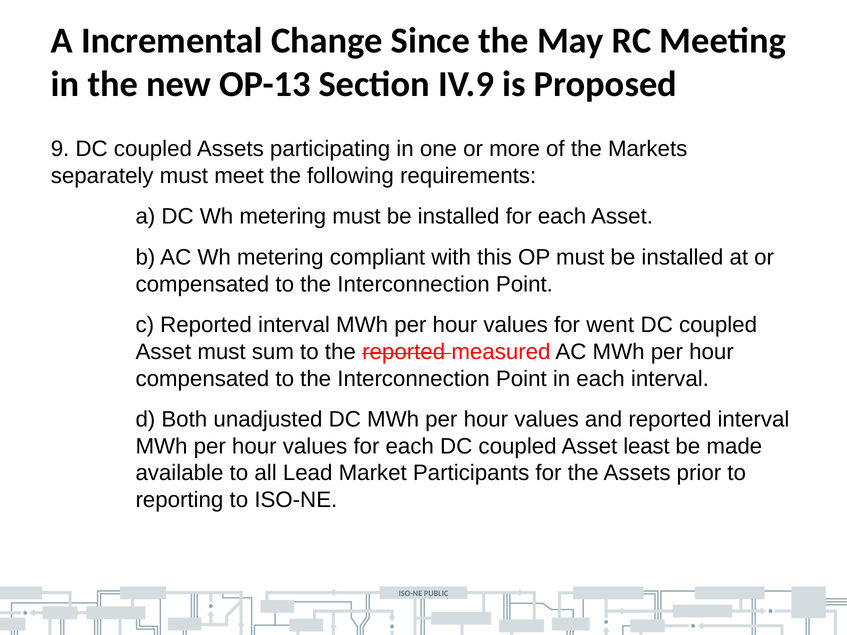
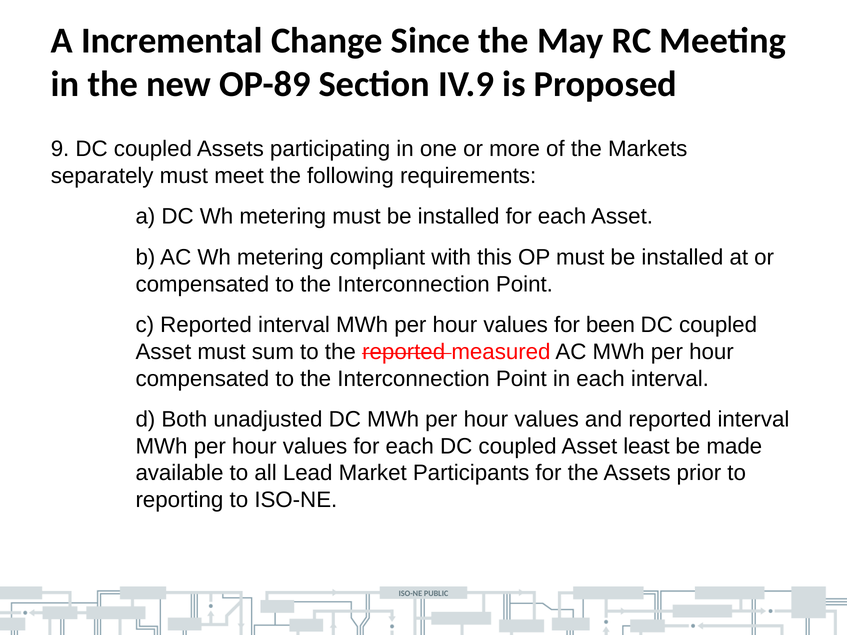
OP-13: OP-13 -> OP-89 (265, 84)
went: went -> been (610, 325)
